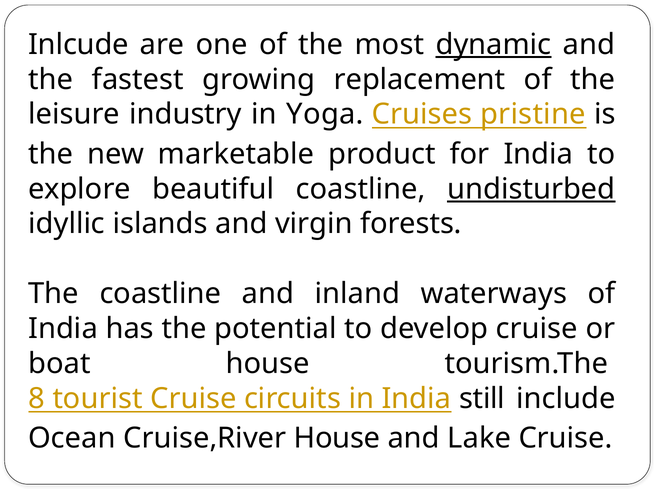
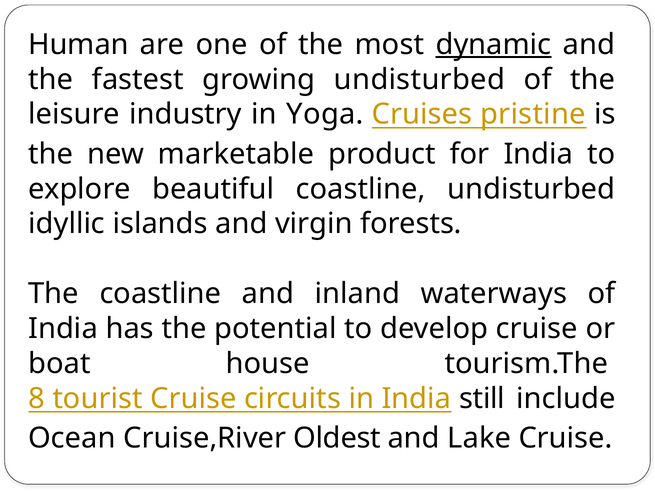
Inlcude: Inlcude -> Human (78, 45)
growing replacement: replacement -> undisturbed (419, 79)
undisturbed underline: present -> none (531, 189)
Cruise,River House: House -> Oldest (337, 438)
